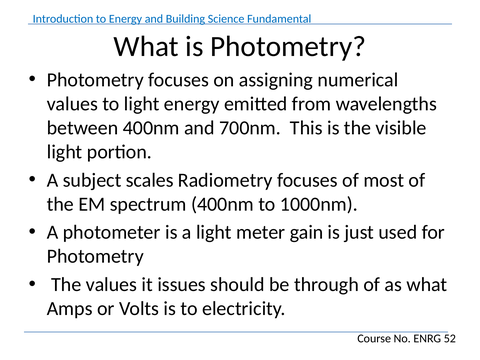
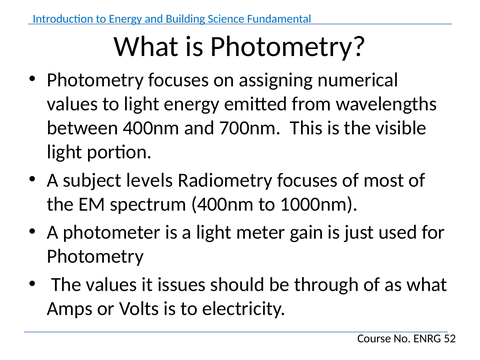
scales: scales -> levels (150, 180)
